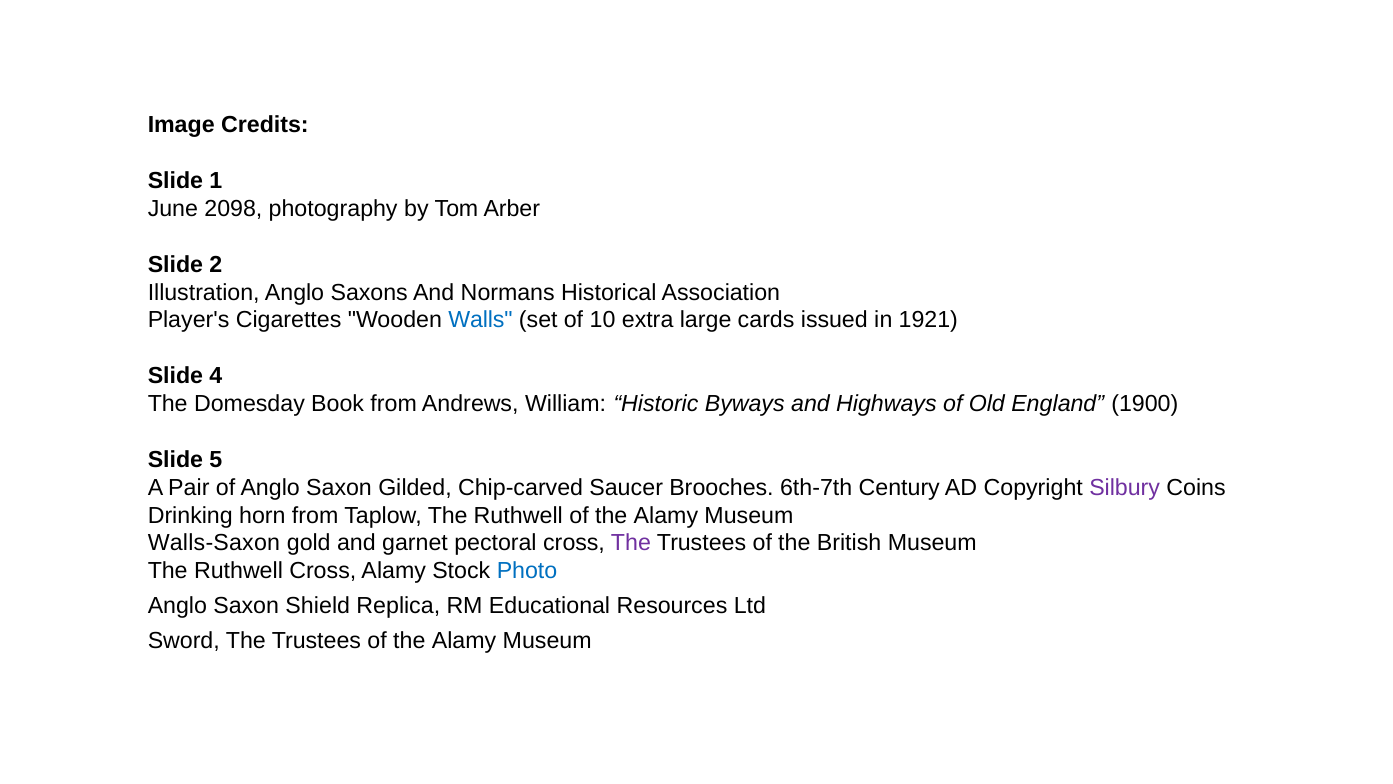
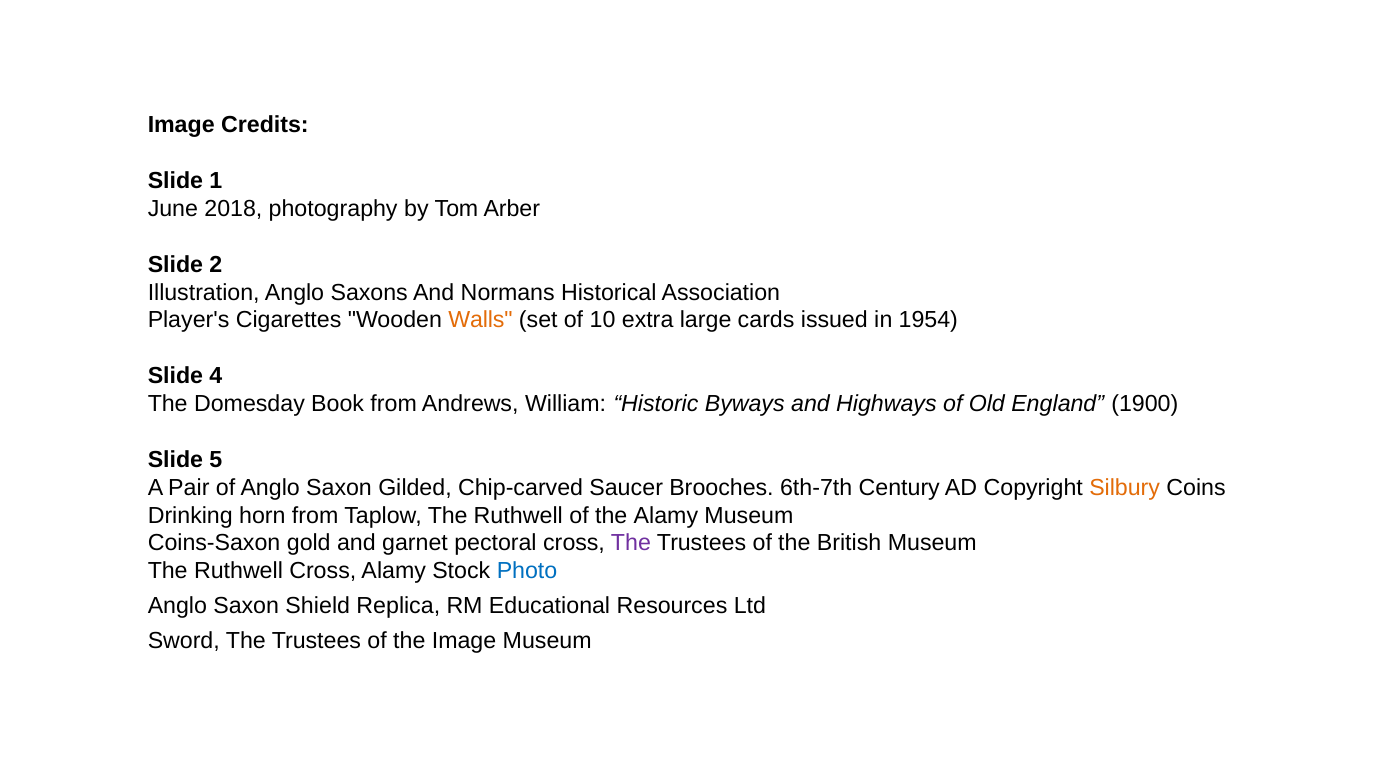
2098: 2098 -> 2018 (233, 209)
Walls colour: blue -> orange (480, 320)
1921: 1921 -> 1954 (928, 320)
Silbury colour: purple -> orange (1125, 487)
Walls-Saxon: Walls-Saxon -> Coins-Saxon (214, 543)
Trustees of the Alamy: Alamy -> Image (464, 640)
